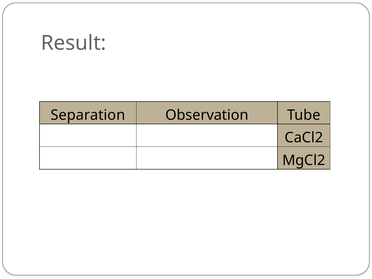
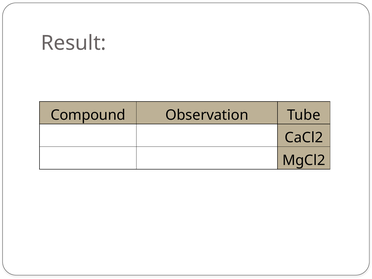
Separation: Separation -> Compound (88, 115)
